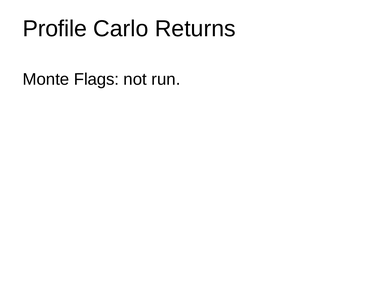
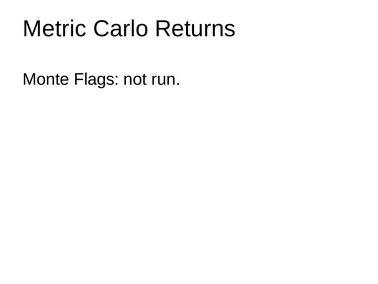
Profile: Profile -> Metric (55, 29)
